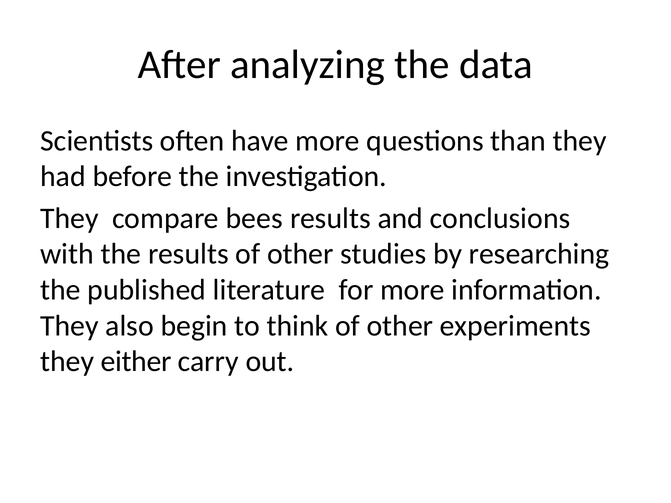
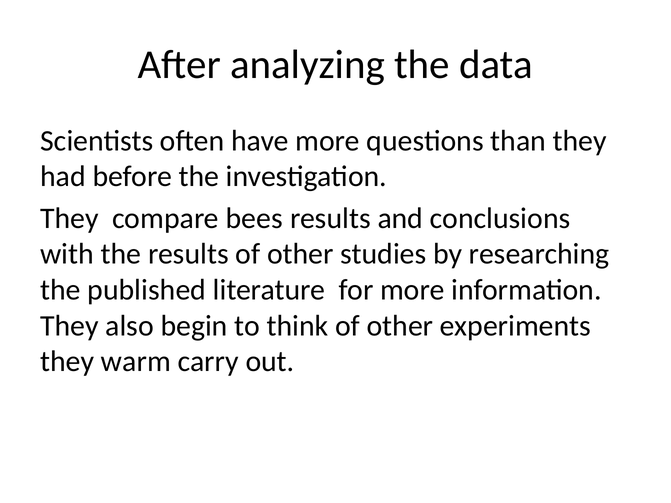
either: either -> warm (136, 362)
